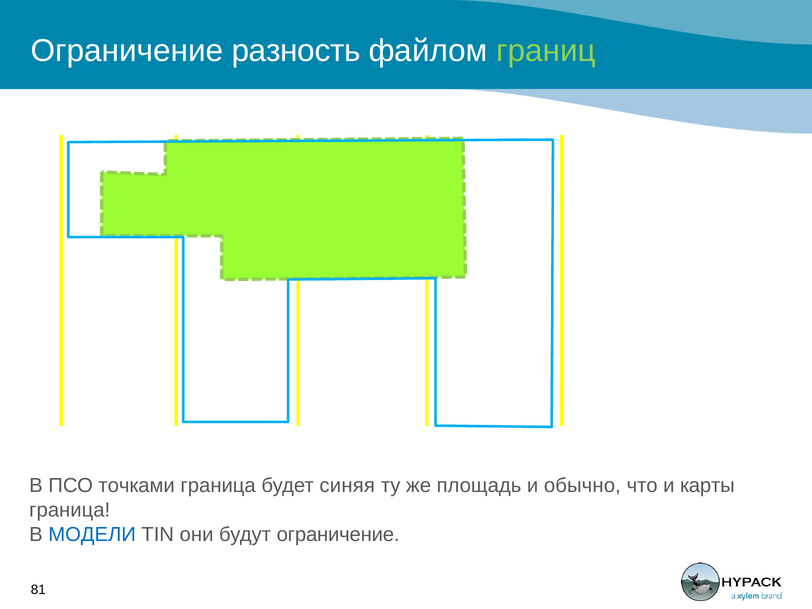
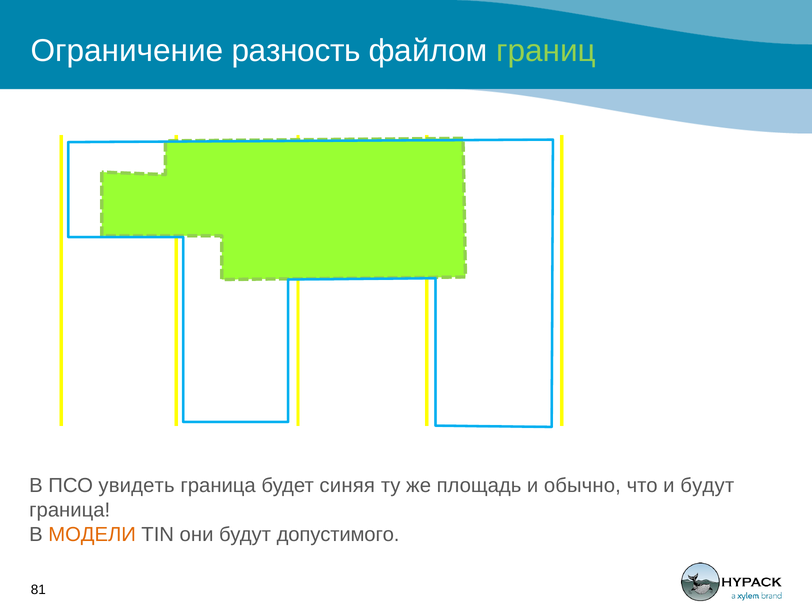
точками: точками -> увидеть (137, 486)
и карты: карты -> будут (707, 486)
МОДЕЛИ colour: blue -> orange (92, 534)
будут ограничение: ограничение -> допустимого (338, 534)
